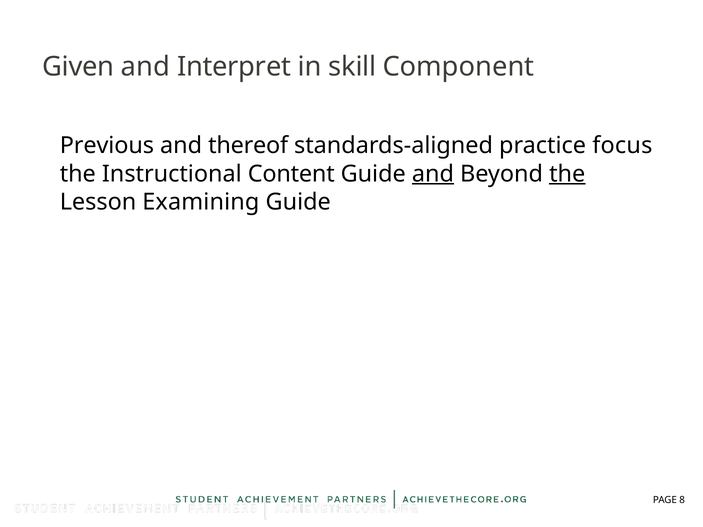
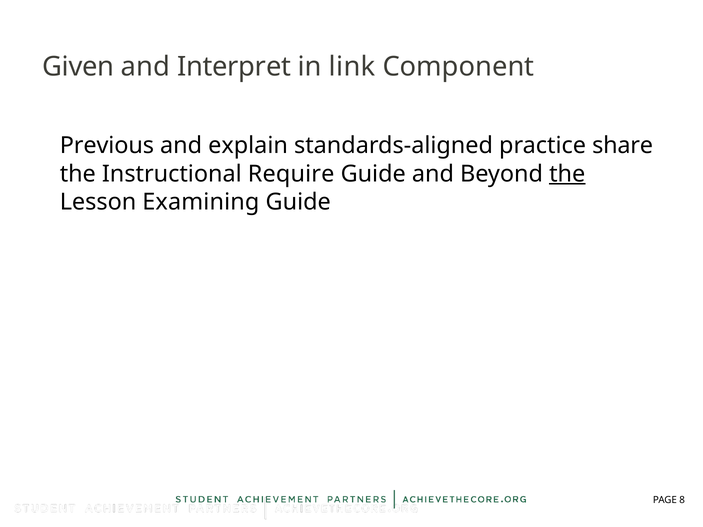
skill: skill -> link (352, 67)
thereof: thereof -> explain (248, 146)
focus: focus -> share (623, 146)
Content: Content -> Require (291, 174)
and underline: present -> none (433, 174)
